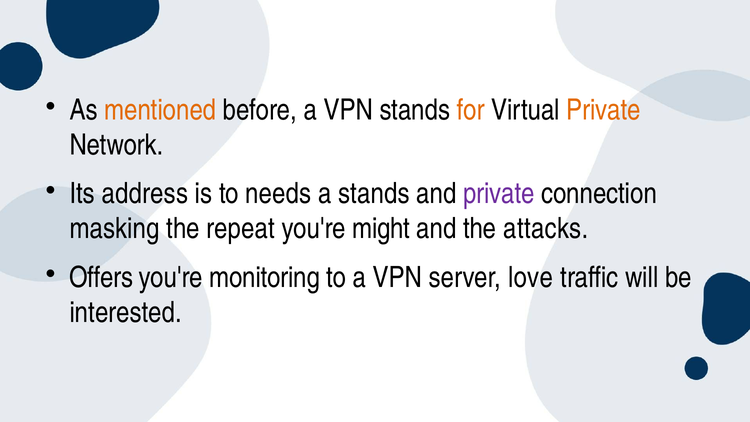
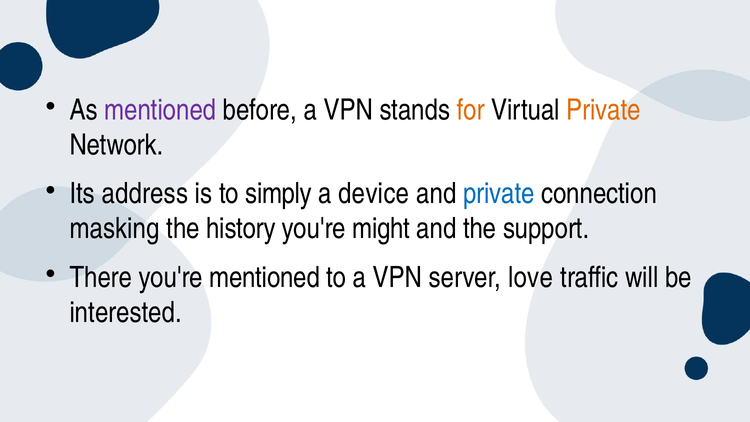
mentioned colour: orange -> purple (160, 110)
needs: needs -> simply (279, 194)
a stands: stands -> device (374, 194)
private colour: purple -> blue (499, 194)
repeat: repeat -> history (241, 229)
attacks: attacks -> support (546, 229)
Offers: Offers -> There (101, 277)
you're monitoring: monitoring -> mentioned (265, 277)
